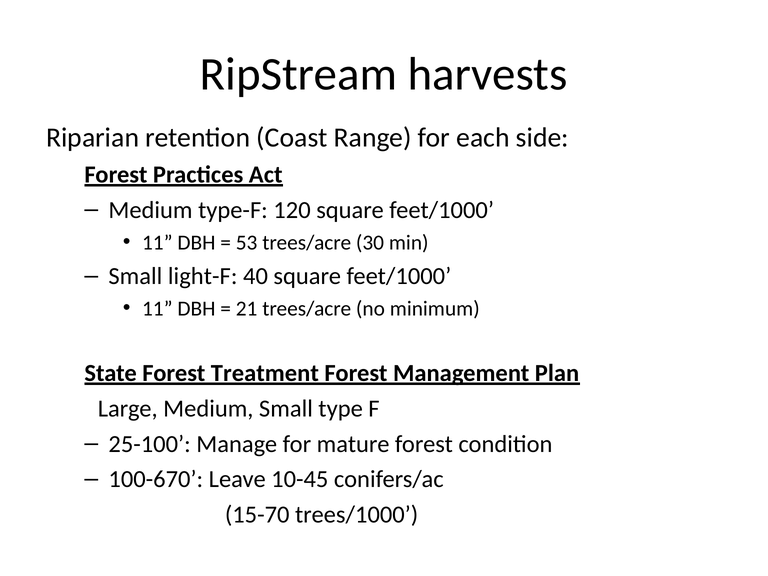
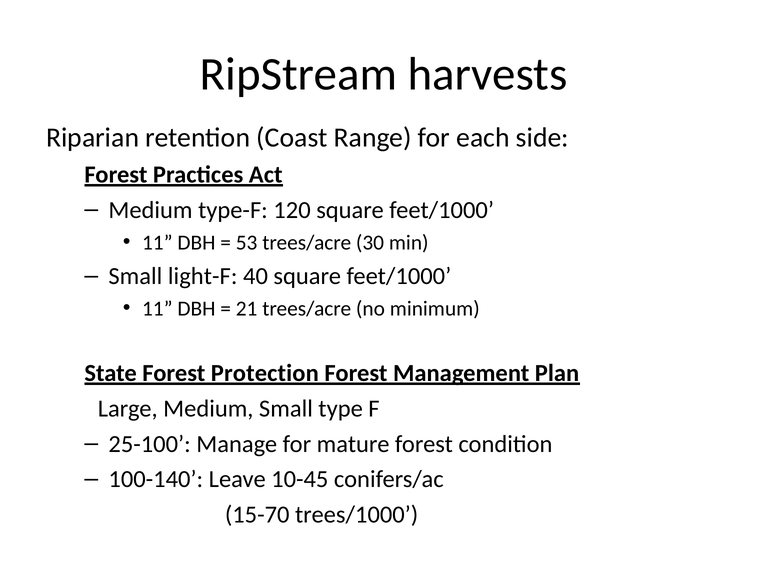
Treatment: Treatment -> Protection (265, 373)
100-670: 100-670 -> 100-140 (156, 479)
